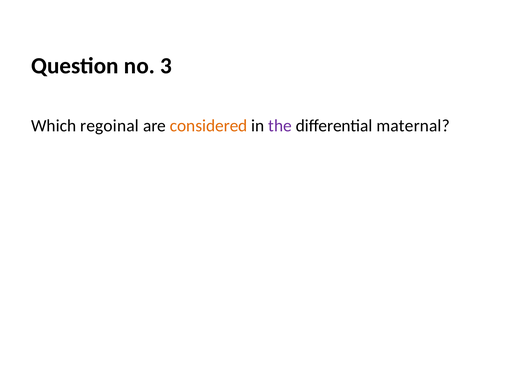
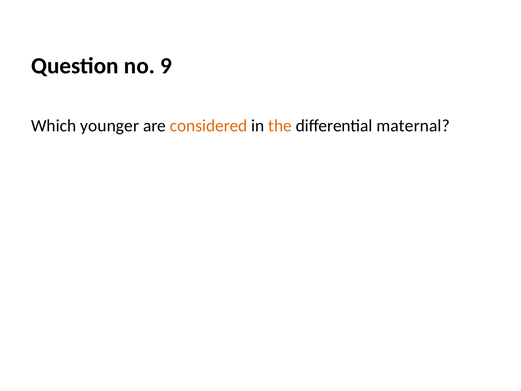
3: 3 -> 9 (166, 66)
regoinal: regoinal -> younger (110, 126)
the colour: purple -> orange (280, 126)
